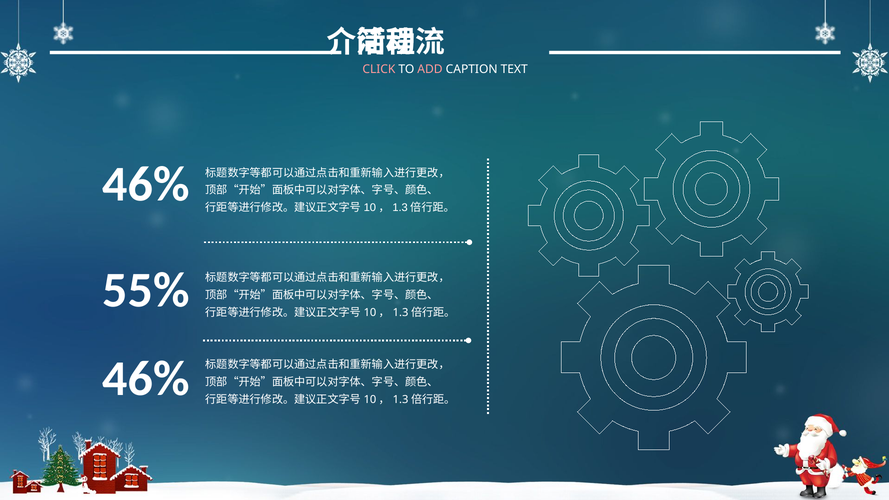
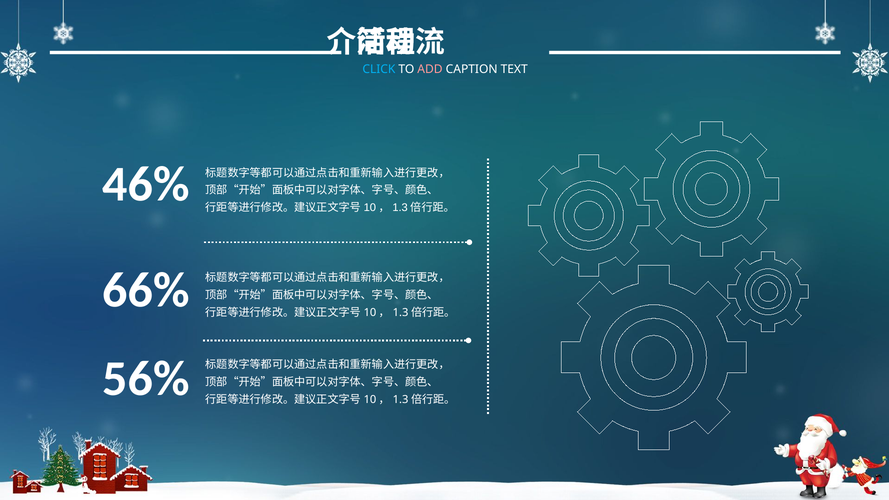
CLICK colour: pink -> light blue (379, 69)
55%: 55% -> 66% (146, 290)
46%: 46% -> 56% (146, 379)
